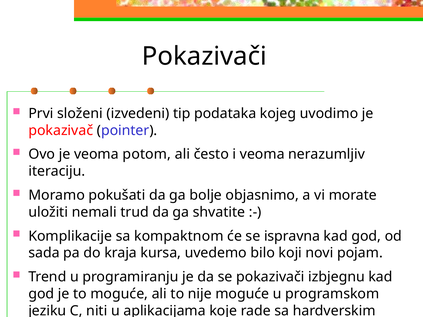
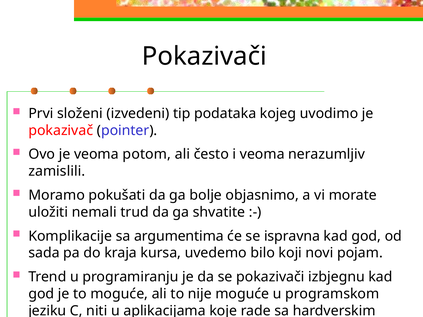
iteraciju: iteraciju -> zamislili (57, 171)
kompaktnom: kompaktnom -> argumentima (179, 236)
